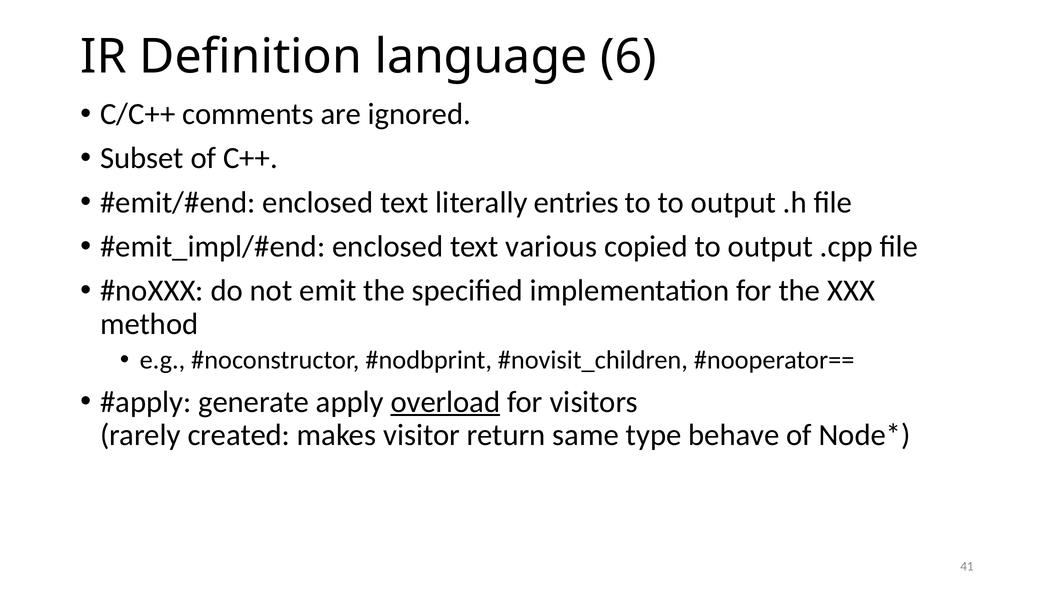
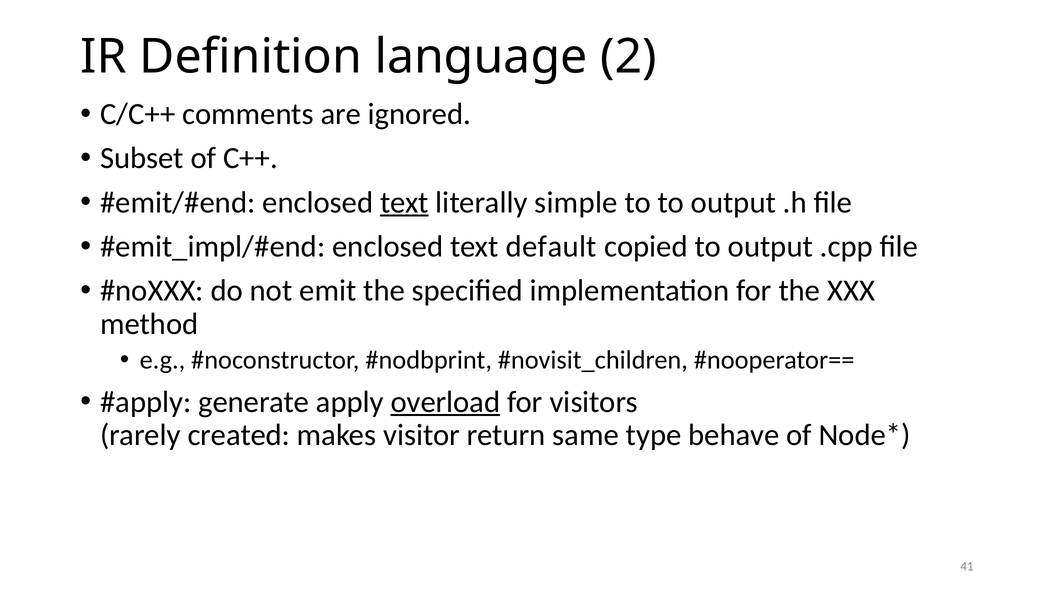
6: 6 -> 2 (628, 57)
text underline: none -> present (404, 202)
entries: entries -> simple (576, 202)
various: various -> default (551, 247)
